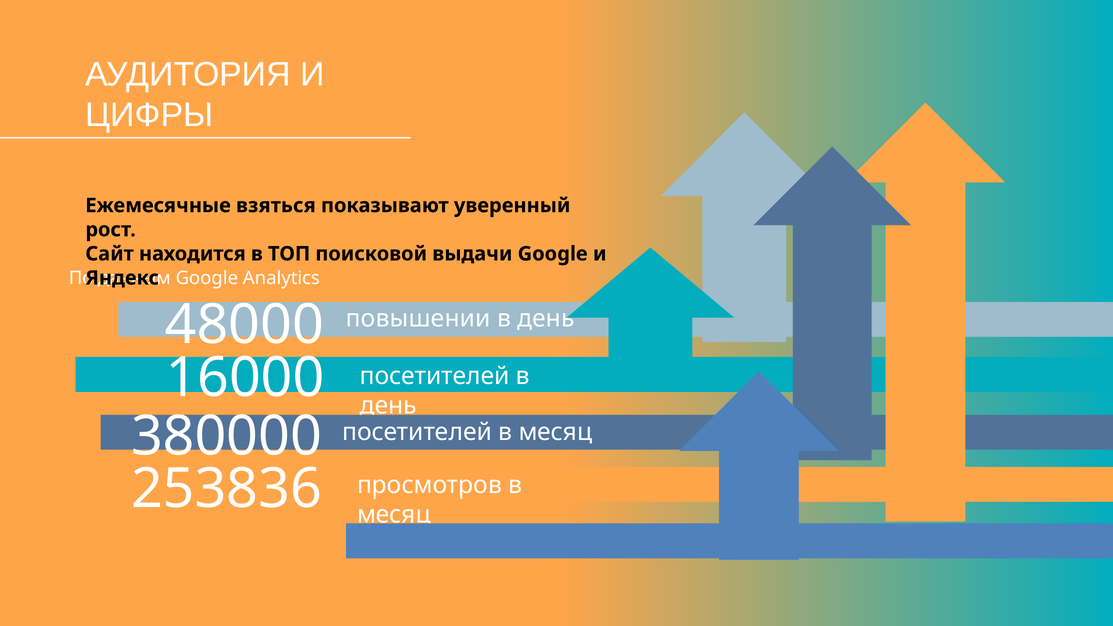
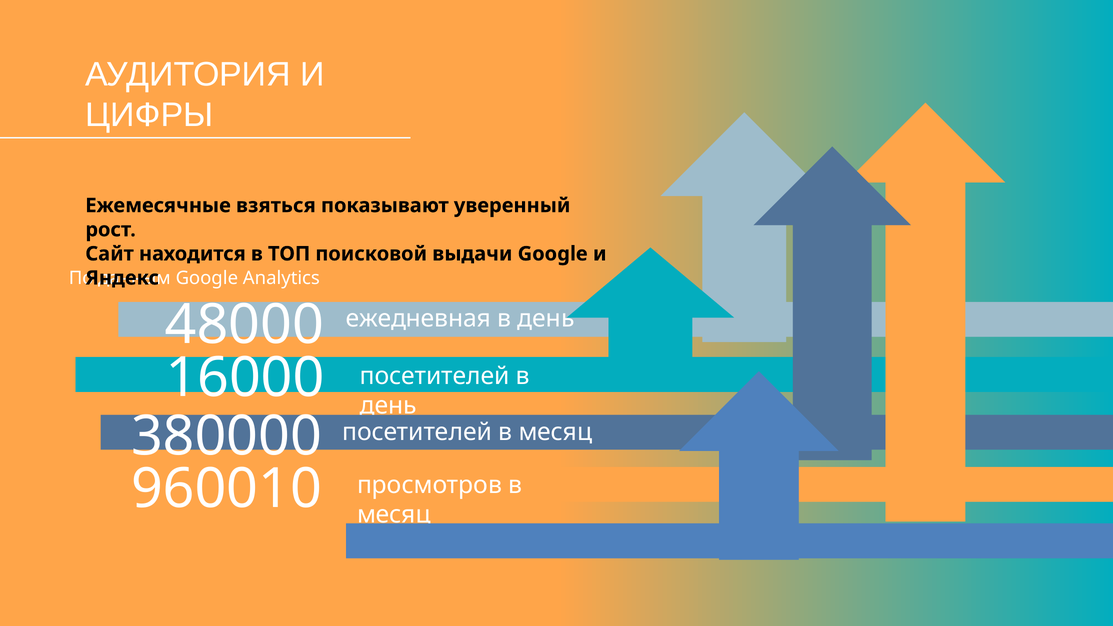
повышении: повышении -> ежедневная (418, 318)
253836: 253836 -> 960010 (227, 489)
